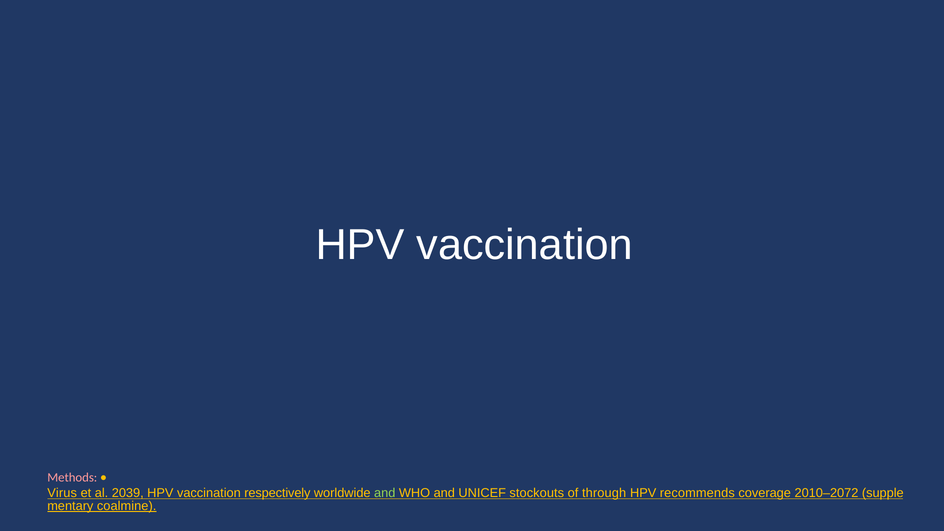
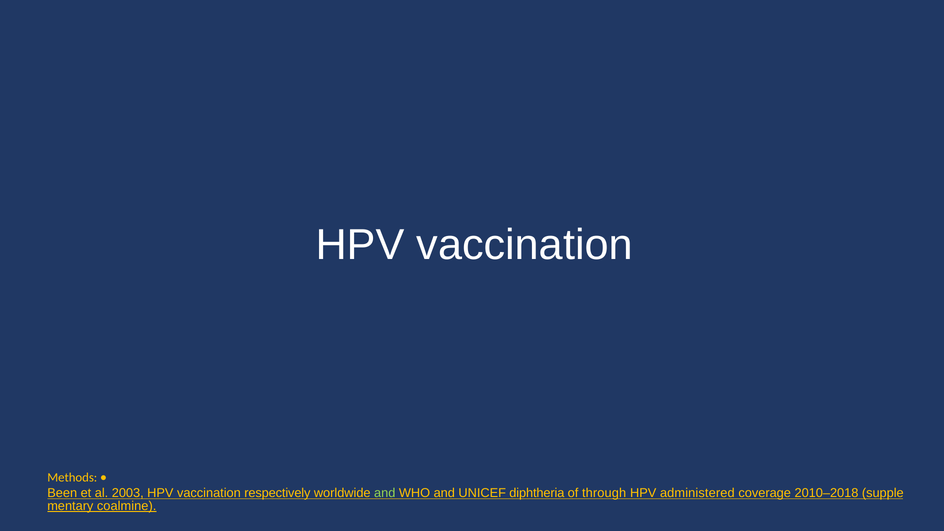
Methods colour: pink -> yellow (72, 477)
Virus: Virus -> Been (62, 493)
2039: 2039 -> 2003 (128, 493)
stockouts: stockouts -> diphtheria (537, 493)
recommends: recommends -> administered (697, 493)
2010–2072: 2010–2072 -> 2010–2018 (826, 493)
